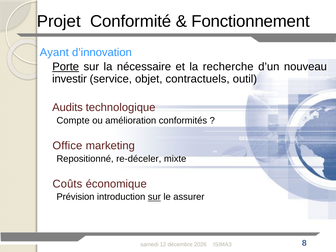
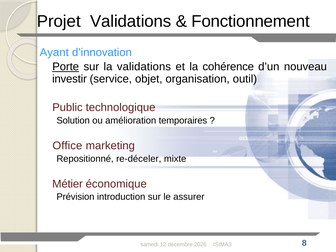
Projet Conformité: Conformité -> Validations (131, 21)
la nécessaire: nécessaire -> validations (144, 67)
recherche: recherche -> cohérence (228, 67)
contractuels: contractuels -> organisation (198, 79)
Audits: Audits -> Public (67, 107)
Compte: Compte -> Solution (73, 120)
conformités: conformités -> temporaires (183, 120)
Coûts: Coûts -> Métier (68, 184)
sur underline: present -> none (154, 197)
